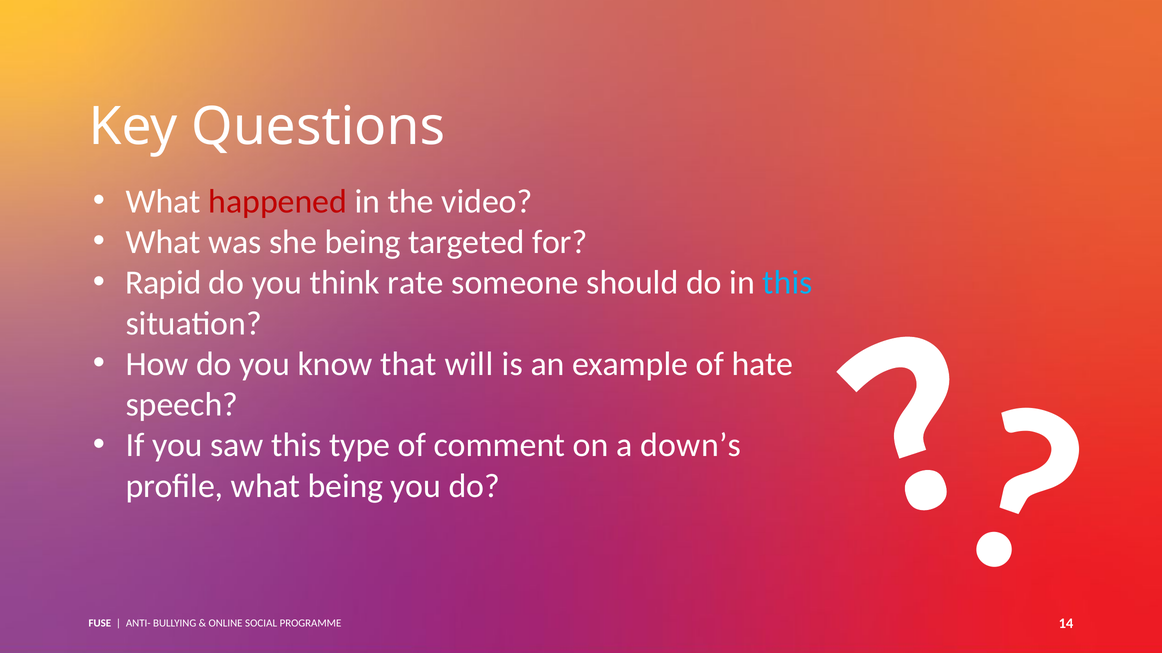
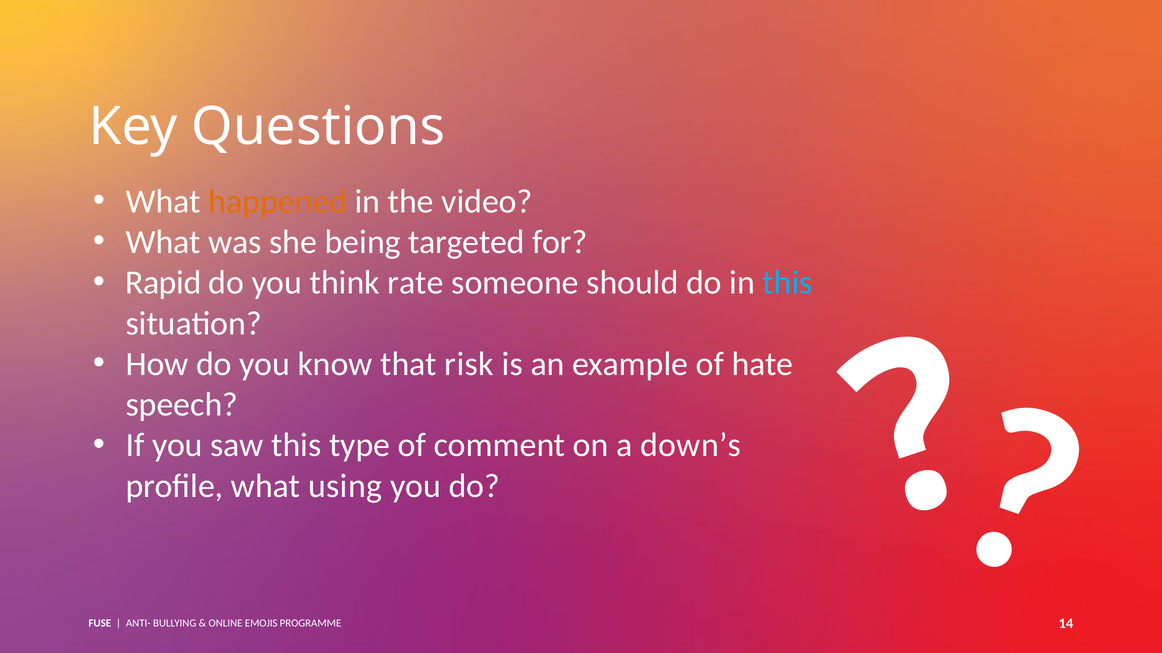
happened colour: red -> orange (278, 202)
will: will -> risk (469, 364)
what being: being -> using (345, 486)
SOCIAL: SOCIAL -> EMOJIS (261, 624)
